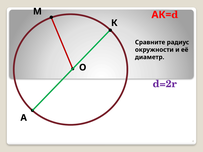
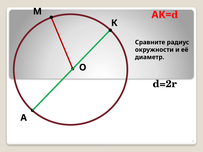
d=2r colour: purple -> black (165, 84)
